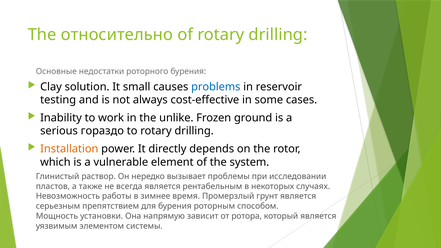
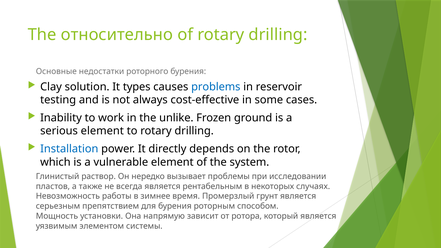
small: small -> types (137, 87)
serious гораздо: гораздо -> element (102, 131)
Installation colour: orange -> blue (69, 149)
